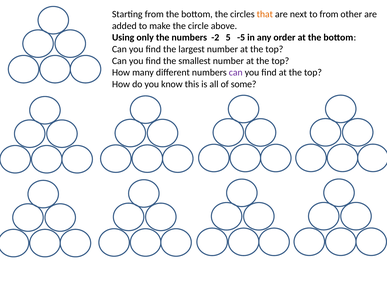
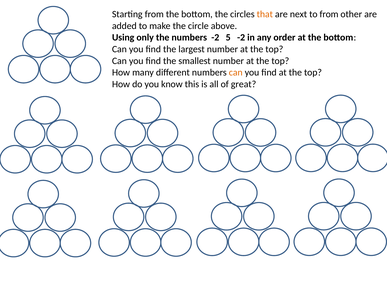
5 -5: -5 -> -2 (241, 37)
can colour: purple -> orange (236, 72)
some: some -> great (244, 84)
